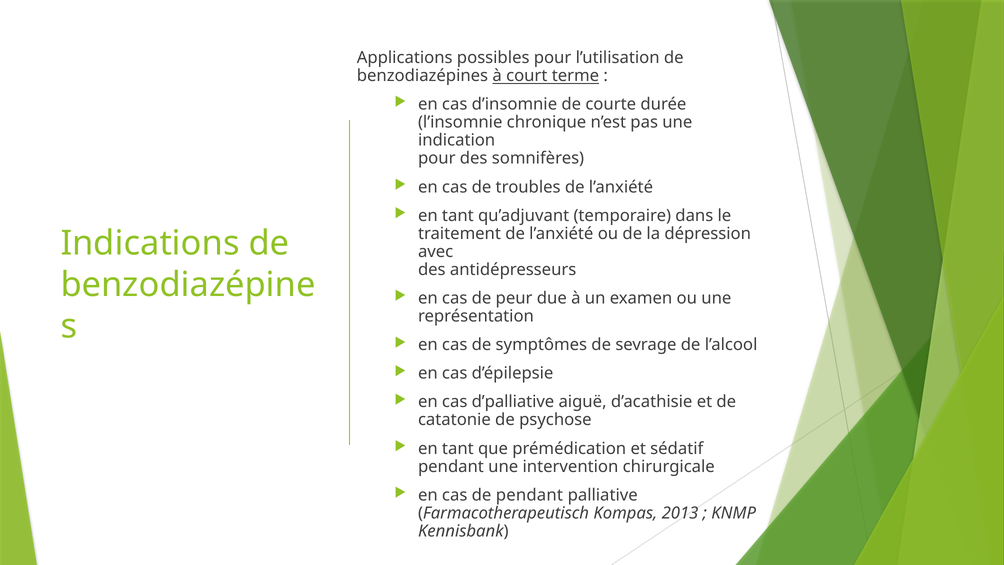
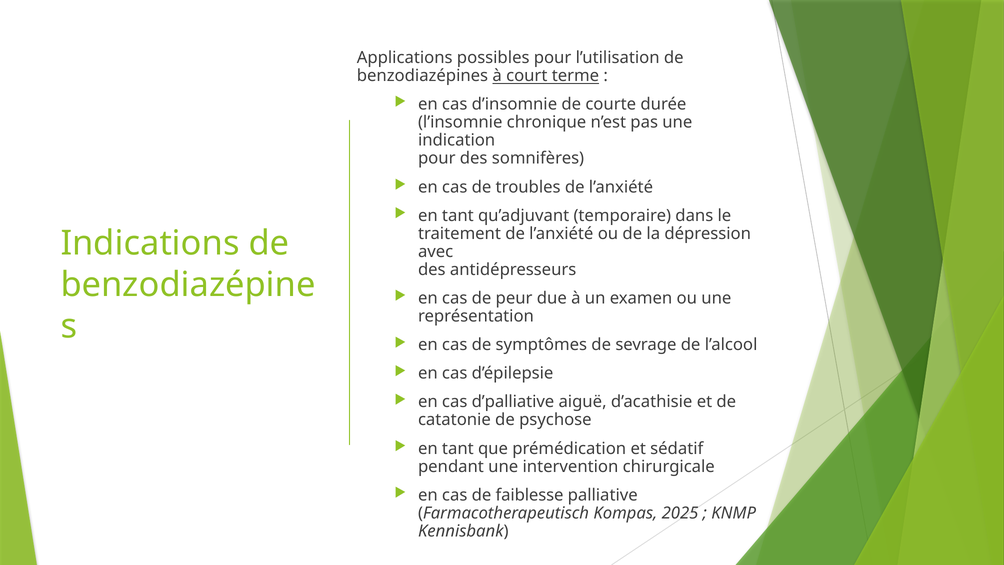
de pendant: pendant -> faiblesse (530, 495)
2013: 2013 -> 2025 (680, 513)
